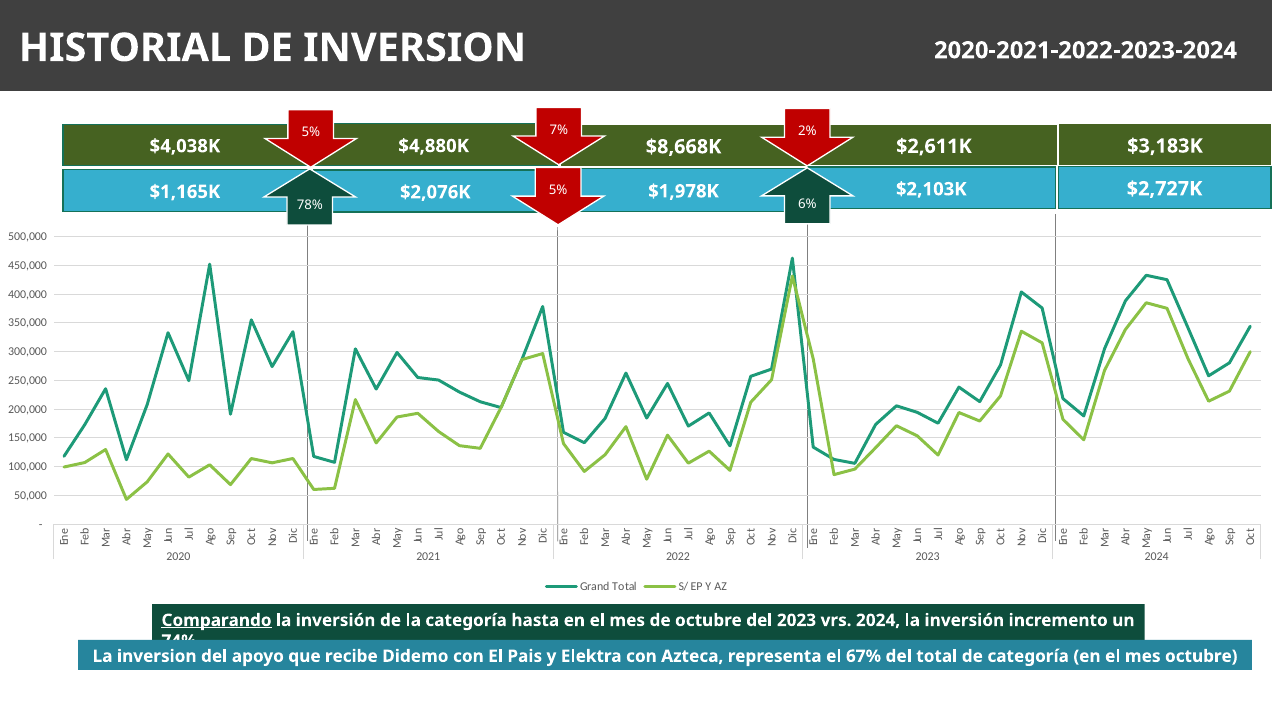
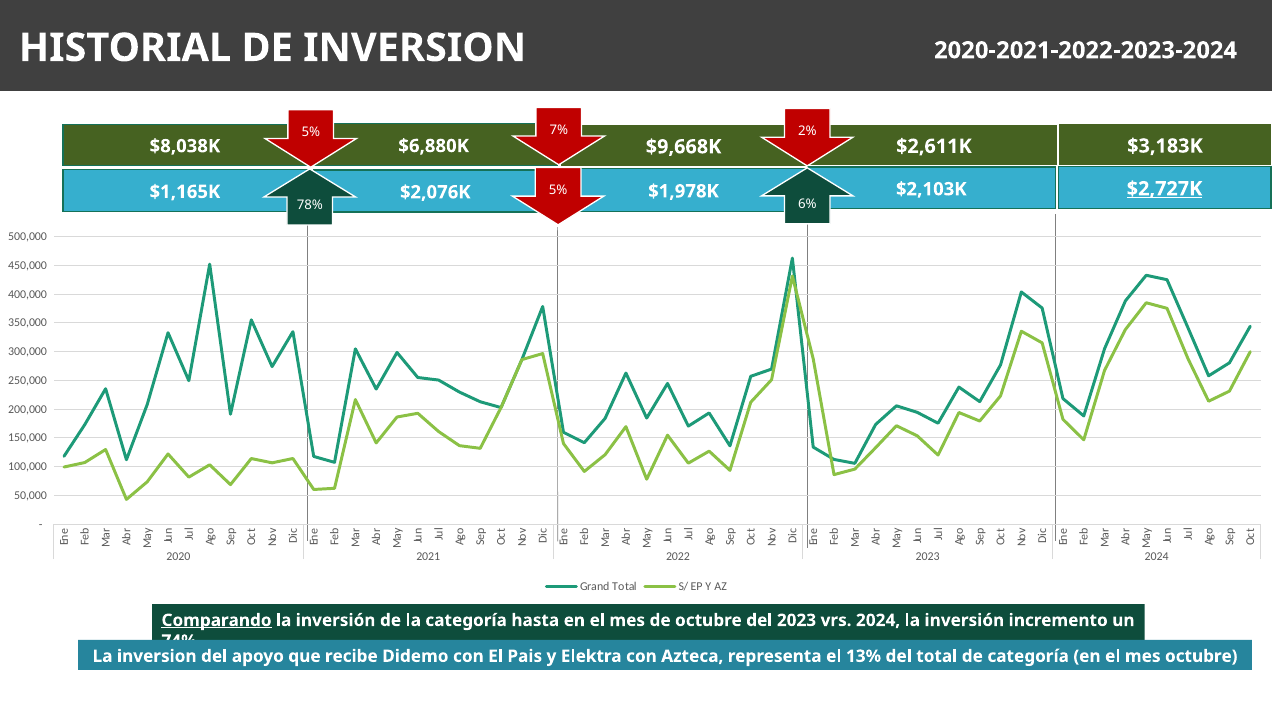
$4,880K: $4,880K -> $6,880K (434, 146)
$4,038K: $4,038K -> $8,038K (185, 146)
$8,668K: $8,668K -> $9,668K (684, 147)
$2,727K underline: none -> present (1165, 189)
67%: 67% -> 13% (864, 656)
